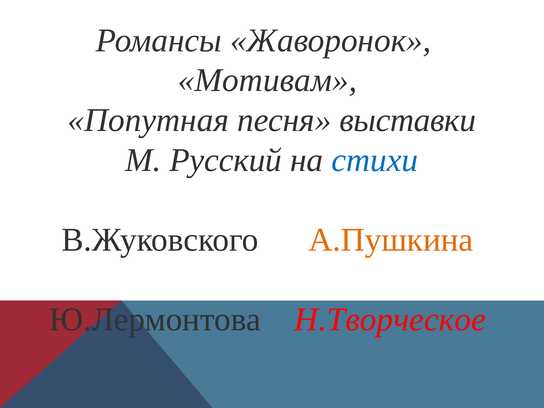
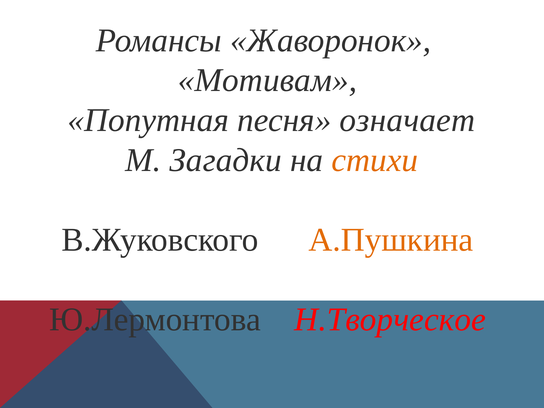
выставки: выставки -> означает (407, 120)
Русский: Русский -> Загадки (226, 160)
стихи colour: blue -> orange (375, 160)
